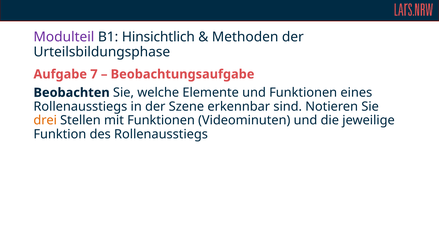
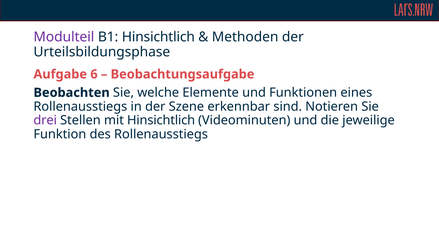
7: 7 -> 6 (94, 74)
drei colour: orange -> purple (45, 120)
mit Funktionen: Funktionen -> Hinsichtlich (161, 120)
